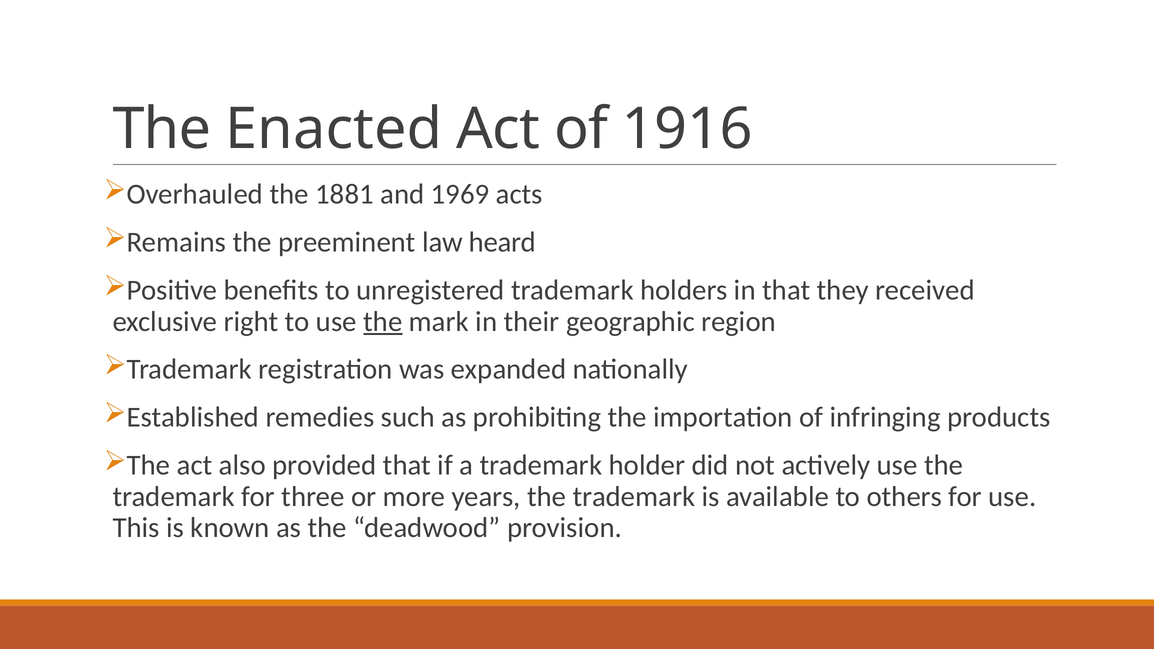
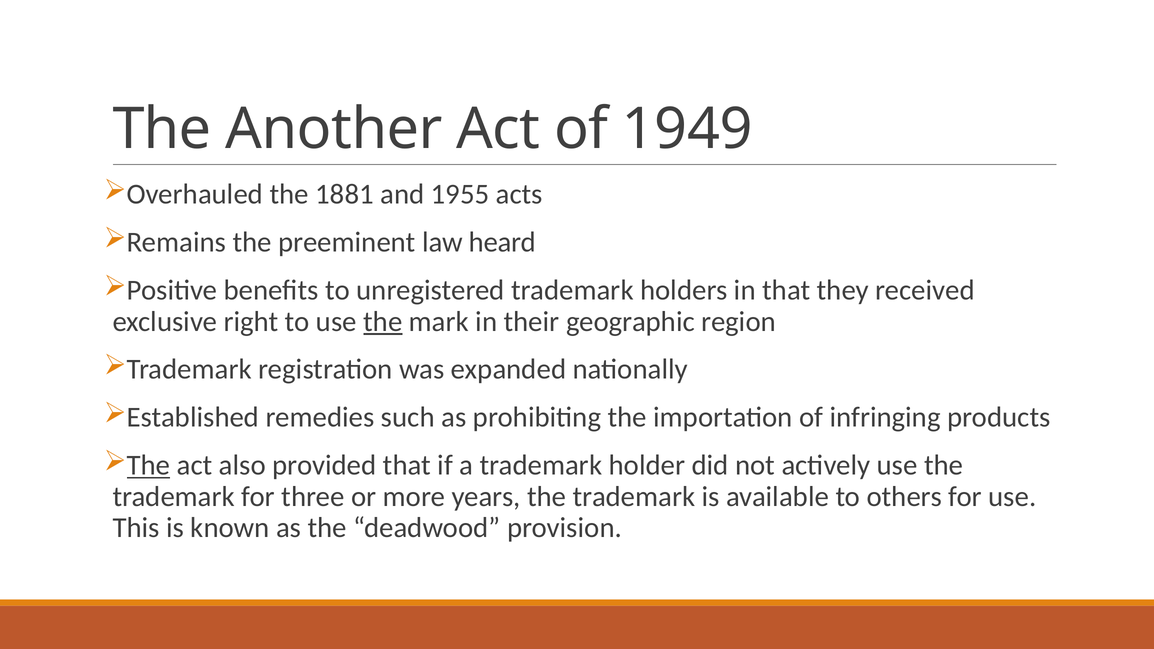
Enacted: Enacted -> Another (334, 129)
1916: 1916 -> 1949 (687, 129)
1969: 1969 -> 1955 (460, 194)
The underline: none -> present (149, 465)
